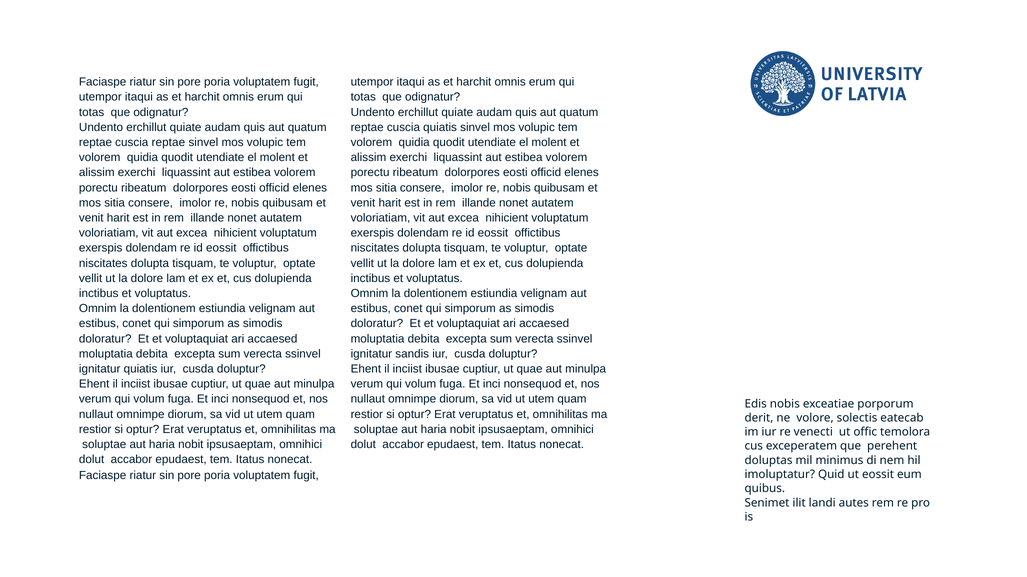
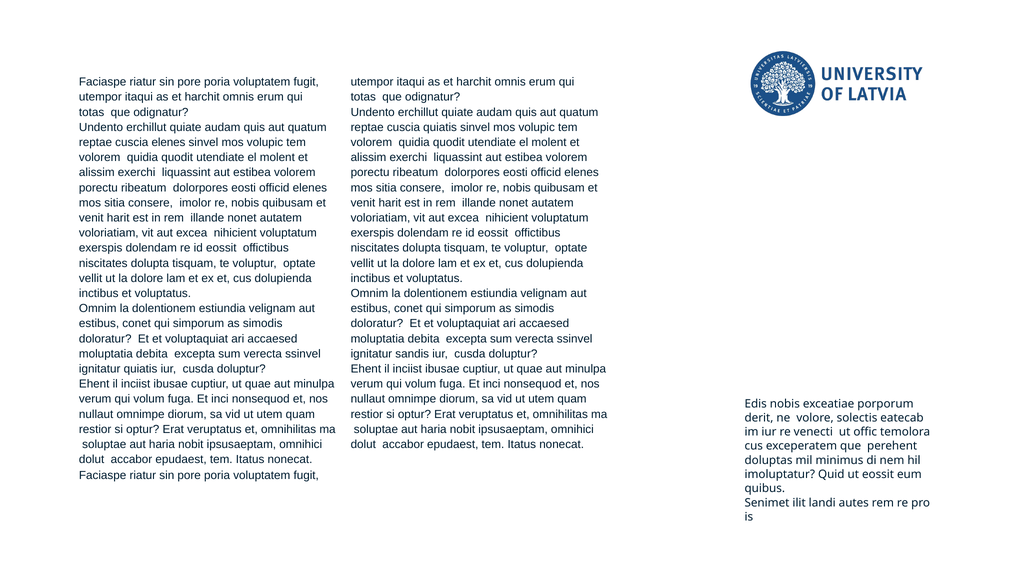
cuscia reptae: reptae -> elenes (168, 143)
